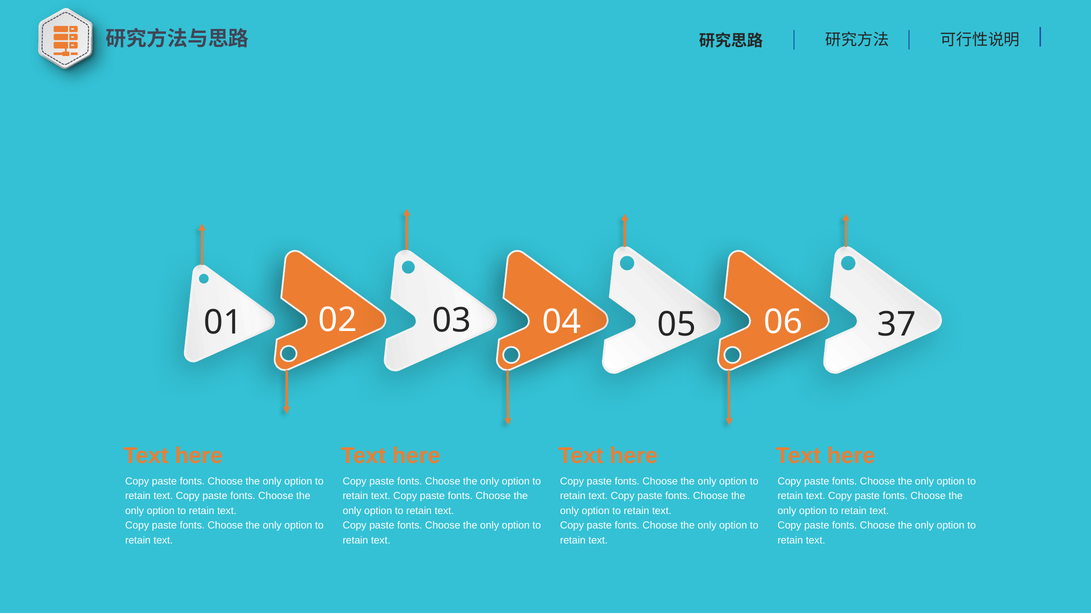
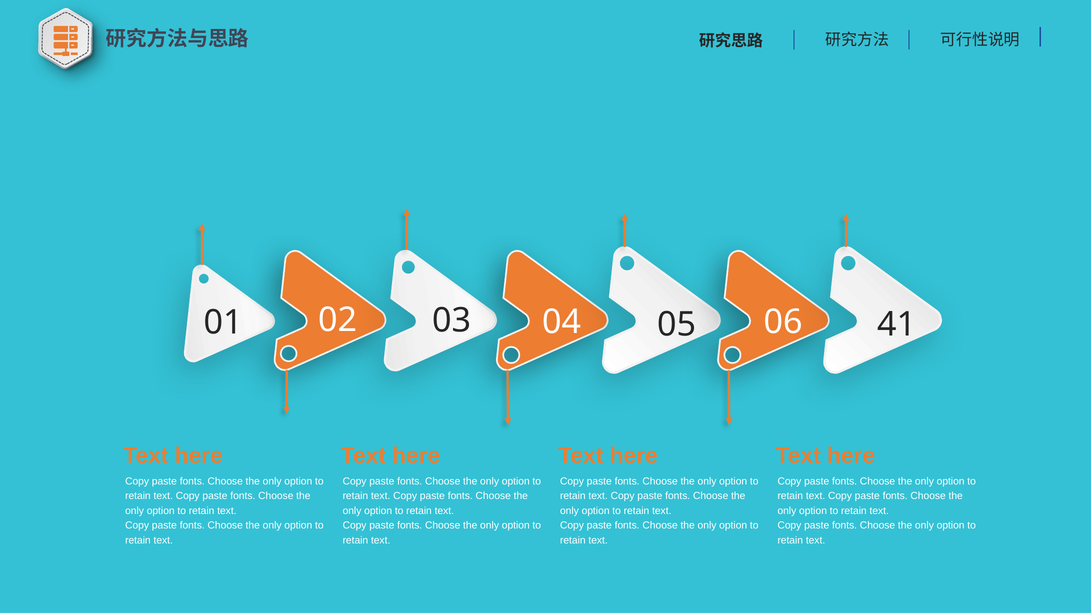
37: 37 -> 41 (897, 324)
